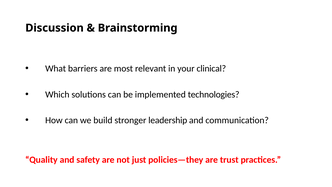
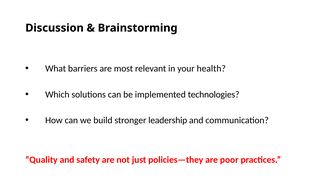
clinical: clinical -> health (211, 68)
trust: trust -> poor (229, 160)
